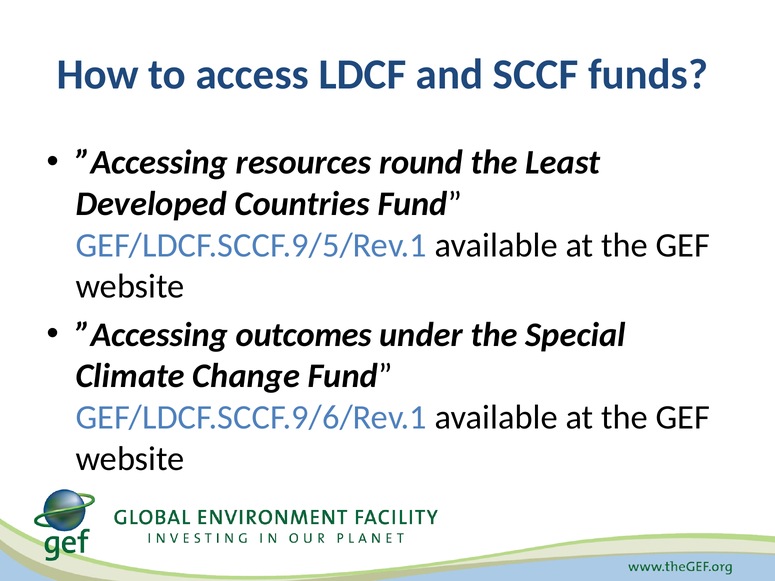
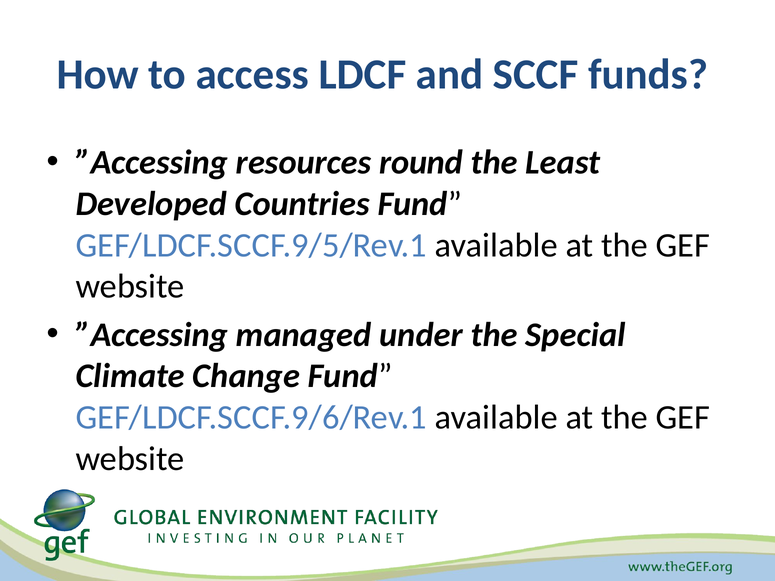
outcomes: outcomes -> managed (304, 335)
